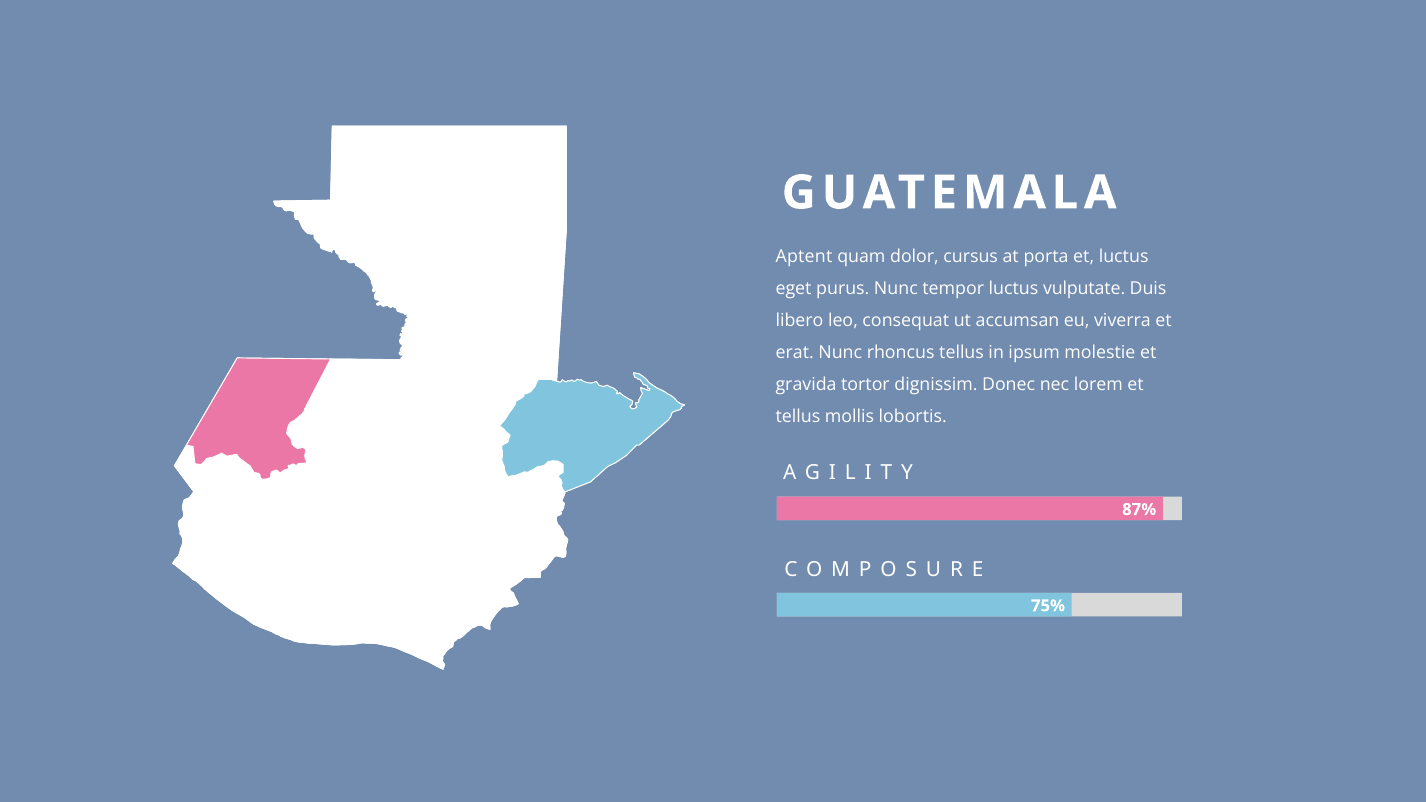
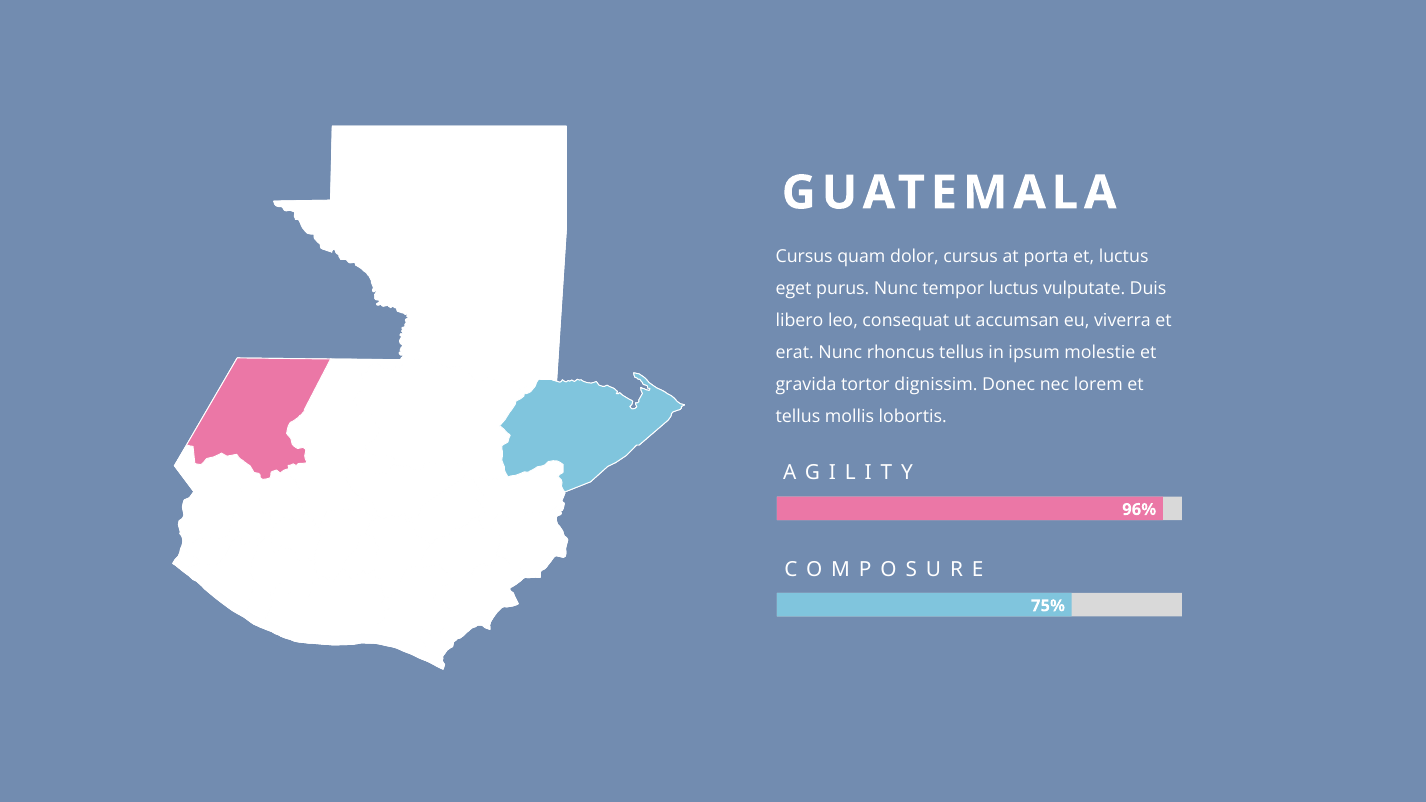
Aptent: Aptent -> Cursus (804, 256)
87%: 87% -> 96% (1139, 510)
